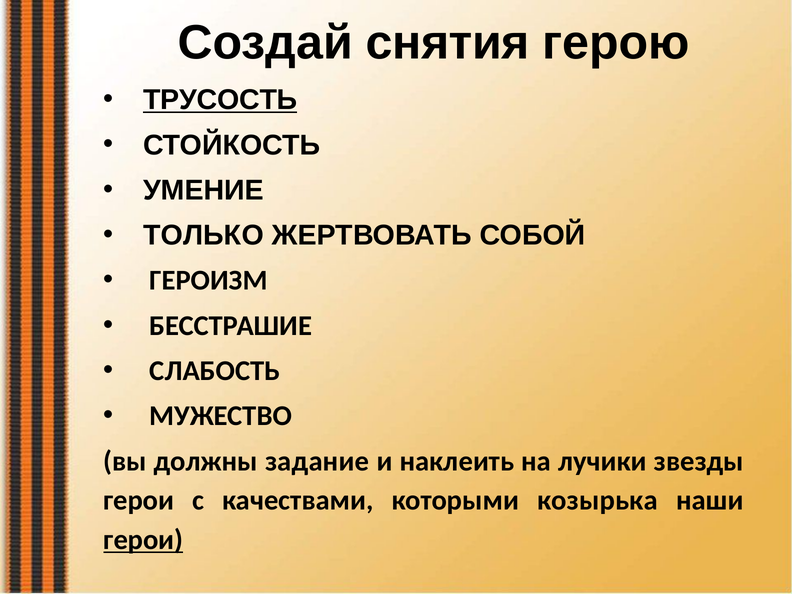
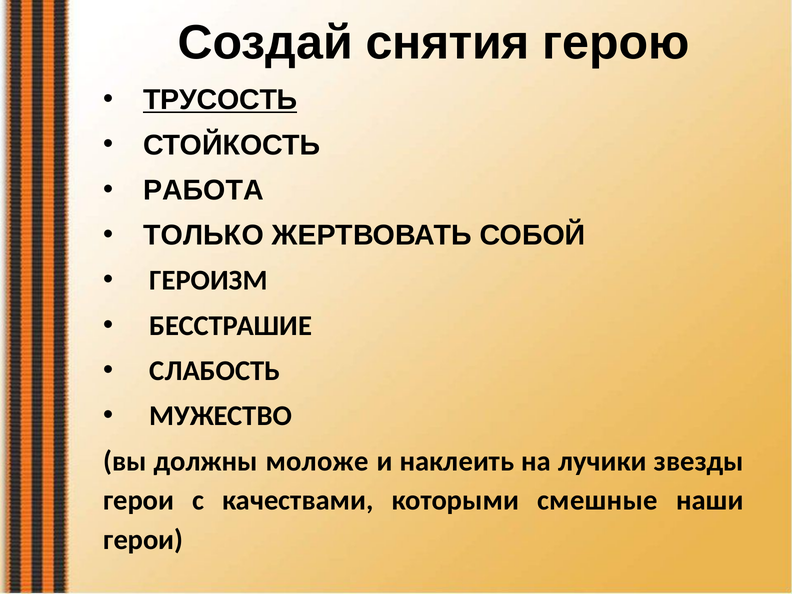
УМЕНИЕ: УМЕНИЕ -> РАБОТА (203, 190)
задание: задание -> моложе (317, 461)
козырька: козырька -> смешные (597, 501)
герои underline: present -> none (143, 540)
